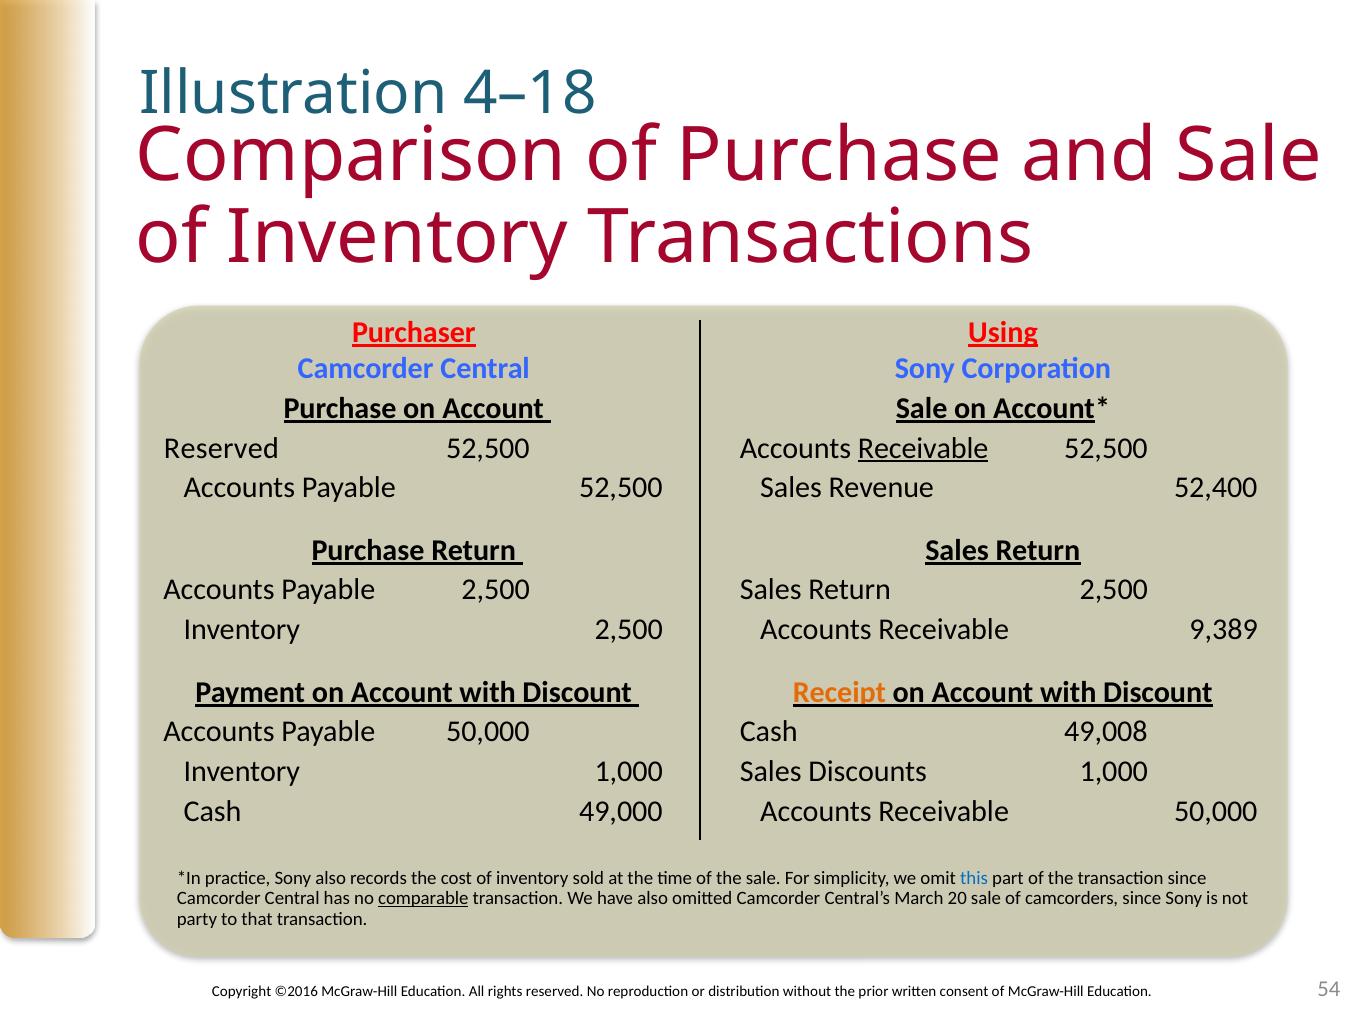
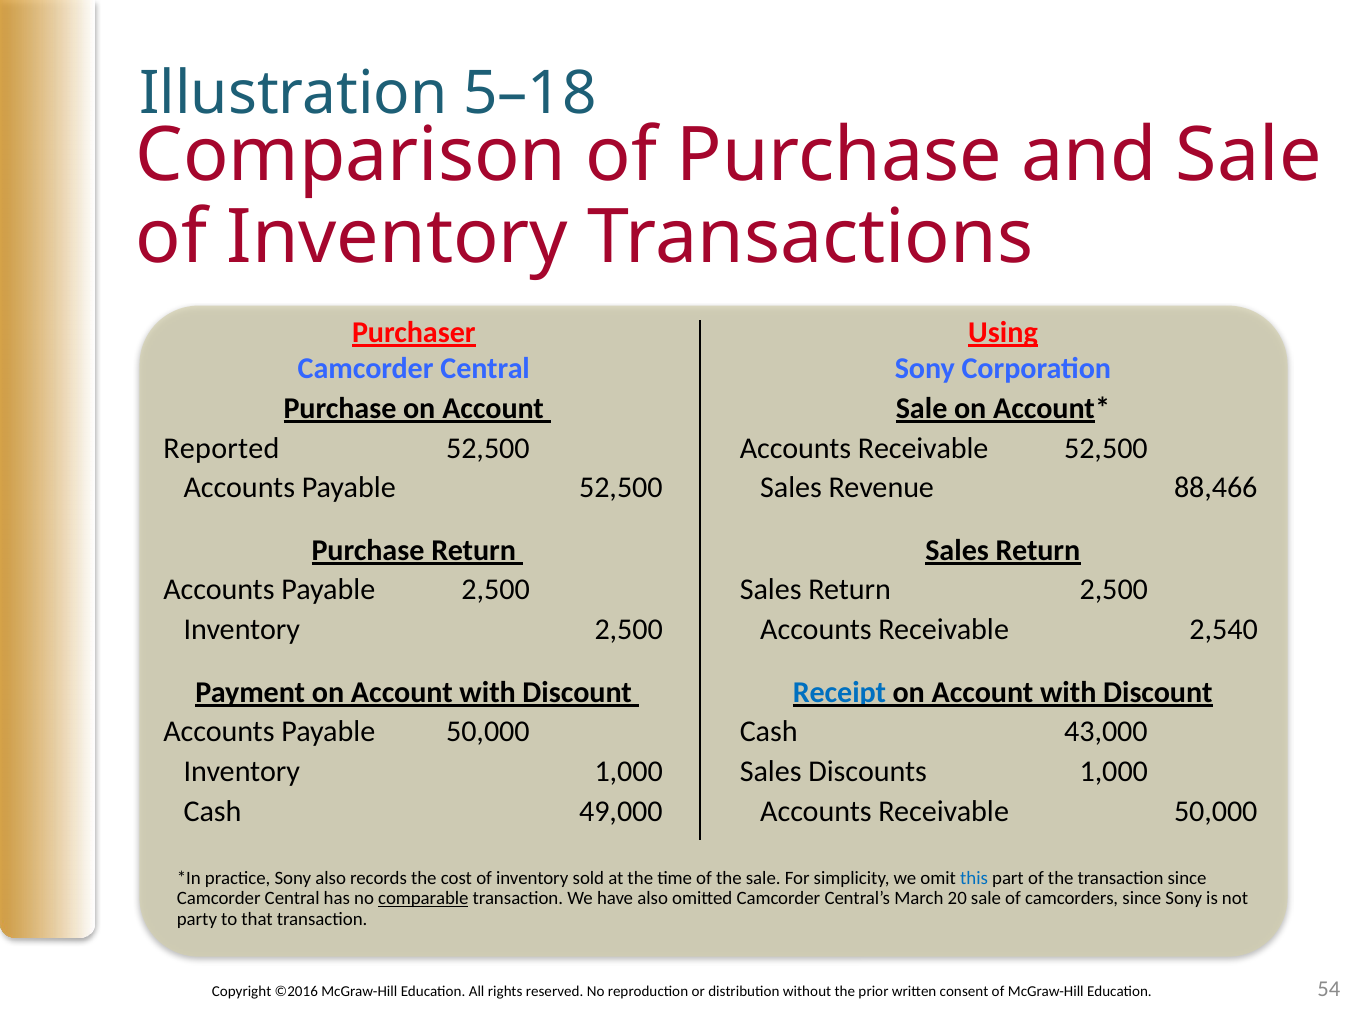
4–18: 4–18 -> 5–18 (530, 94)
Reserved: Reserved -> Reported (221, 448)
Receivable underline: present -> none (923, 448)
52,400: 52,400 -> 88,466 (1216, 488)
9,389: 9,389 -> 2,540 (1224, 630)
Receipt colour: orange -> blue (839, 692)
49,008: 49,008 -> 43,000 (1106, 732)
